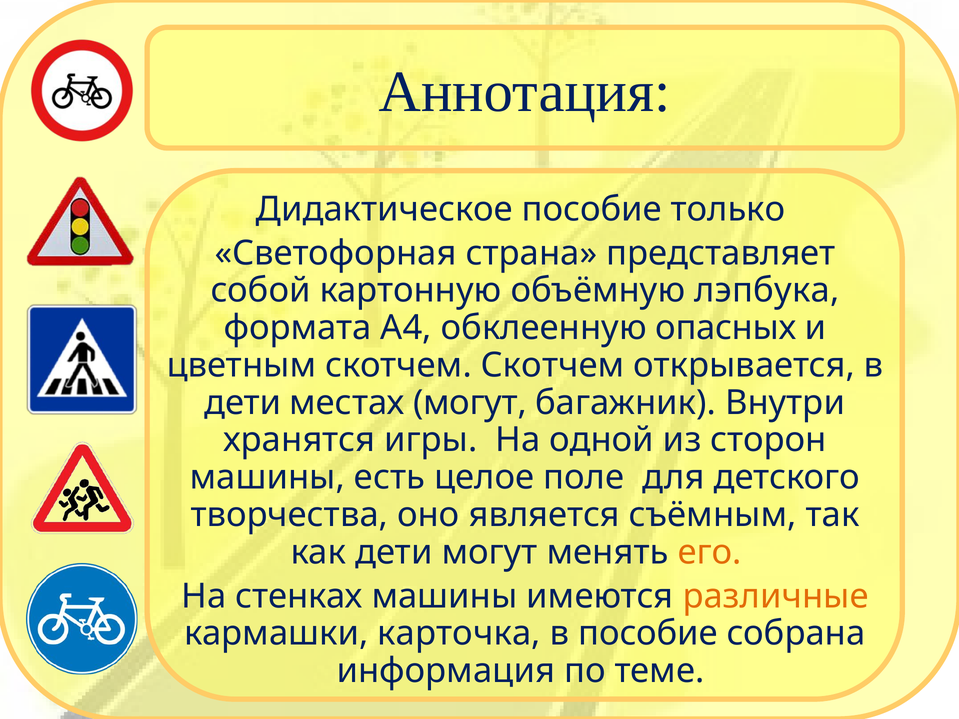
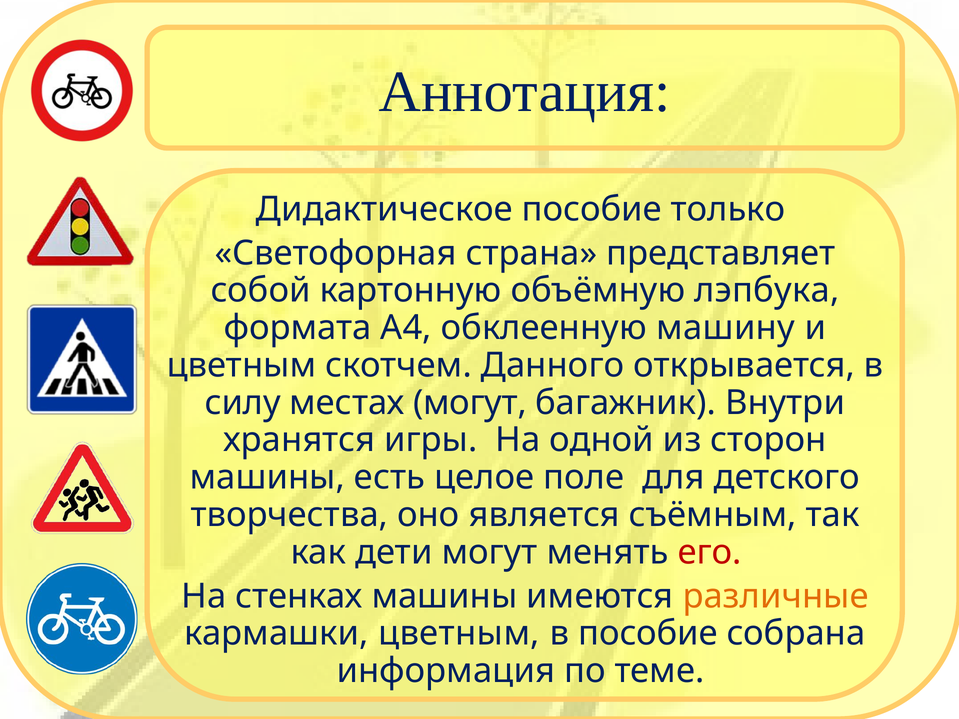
опасных: опасных -> машину (726, 328)
скотчем Скотчем: Скотчем -> Данного (553, 365)
дети: дети -> силу (243, 403)
его colour: orange -> red (710, 552)
кармашки карточка: карточка -> цветным (459, 634)
